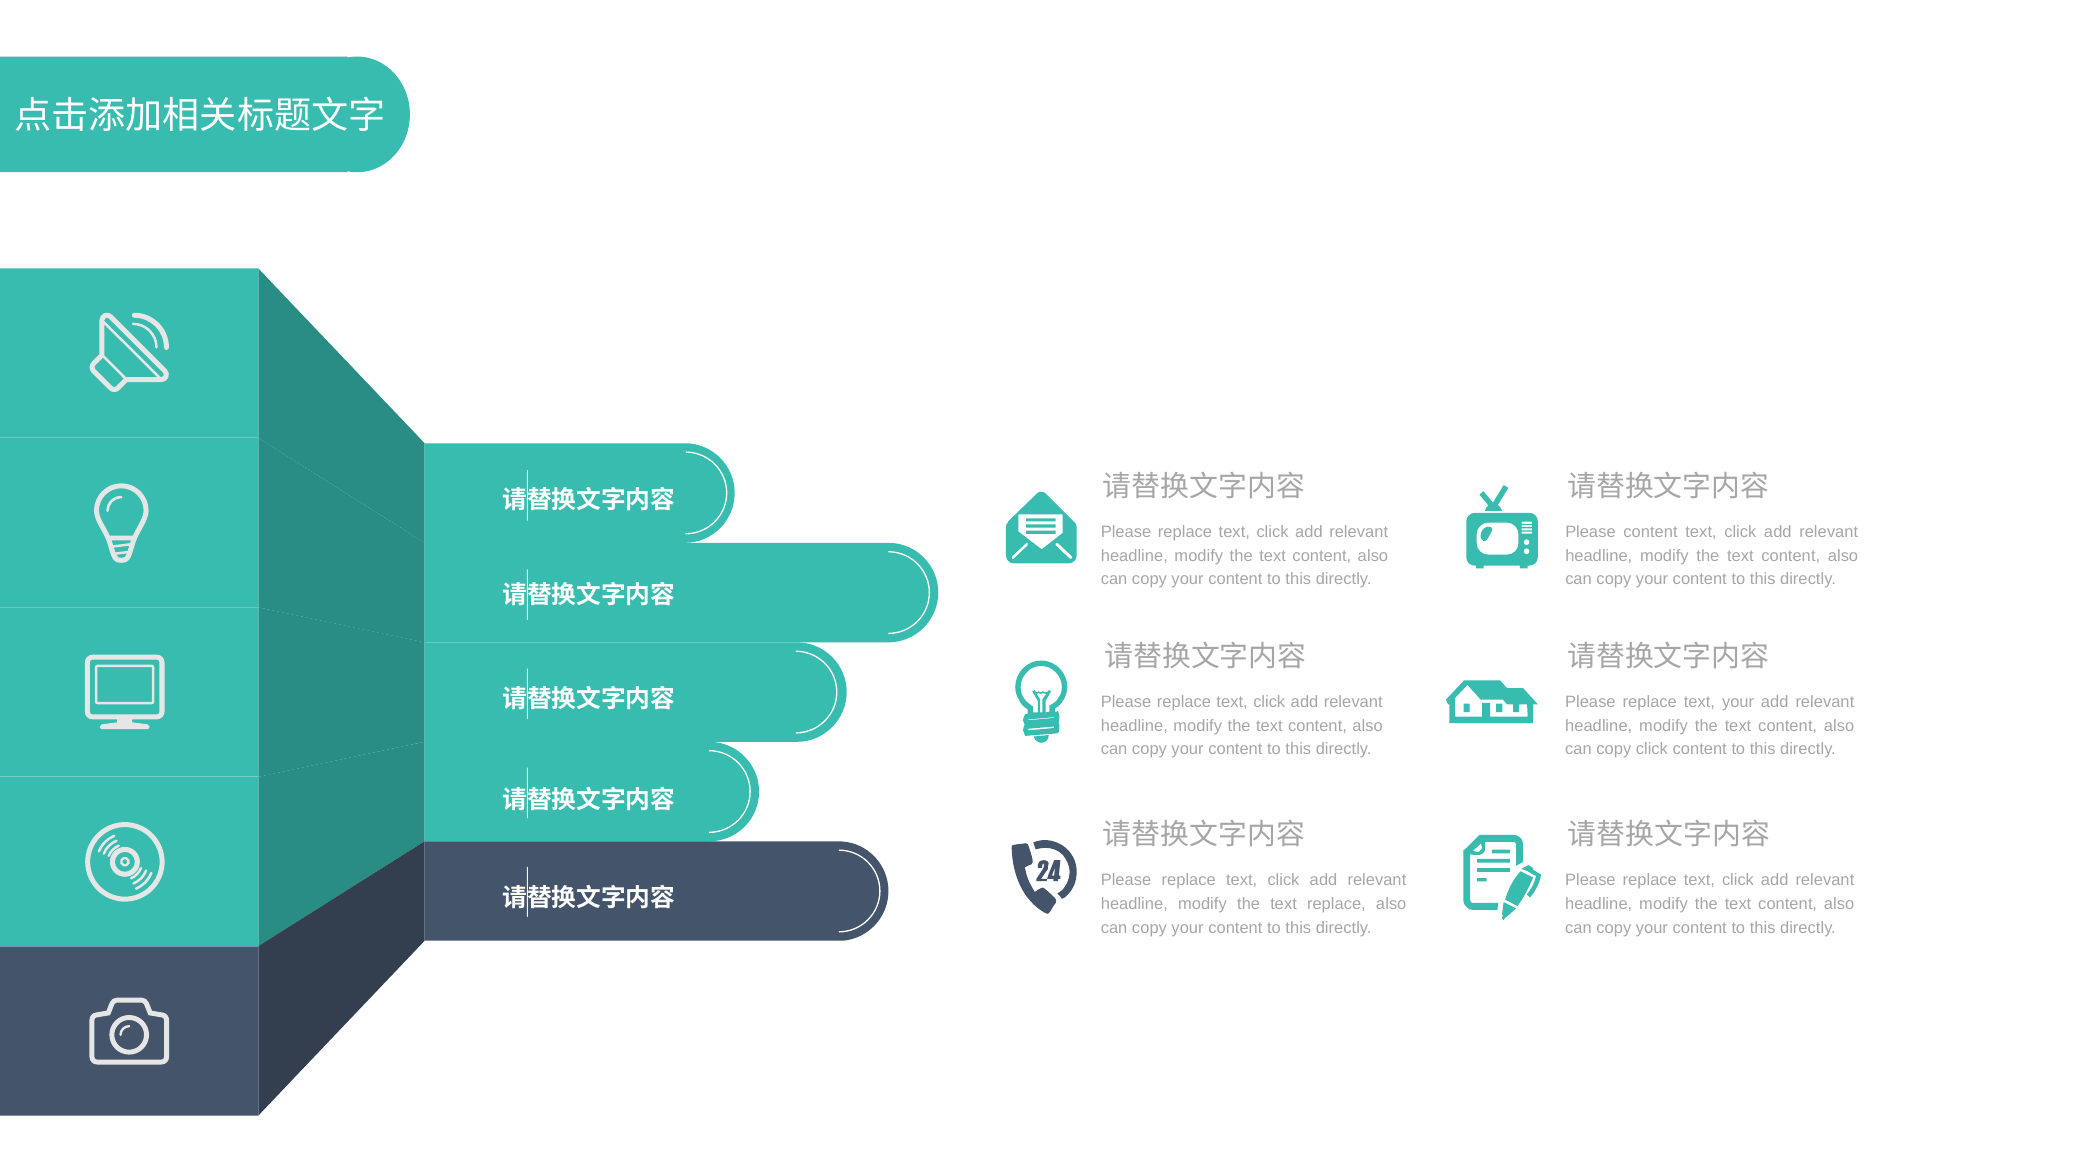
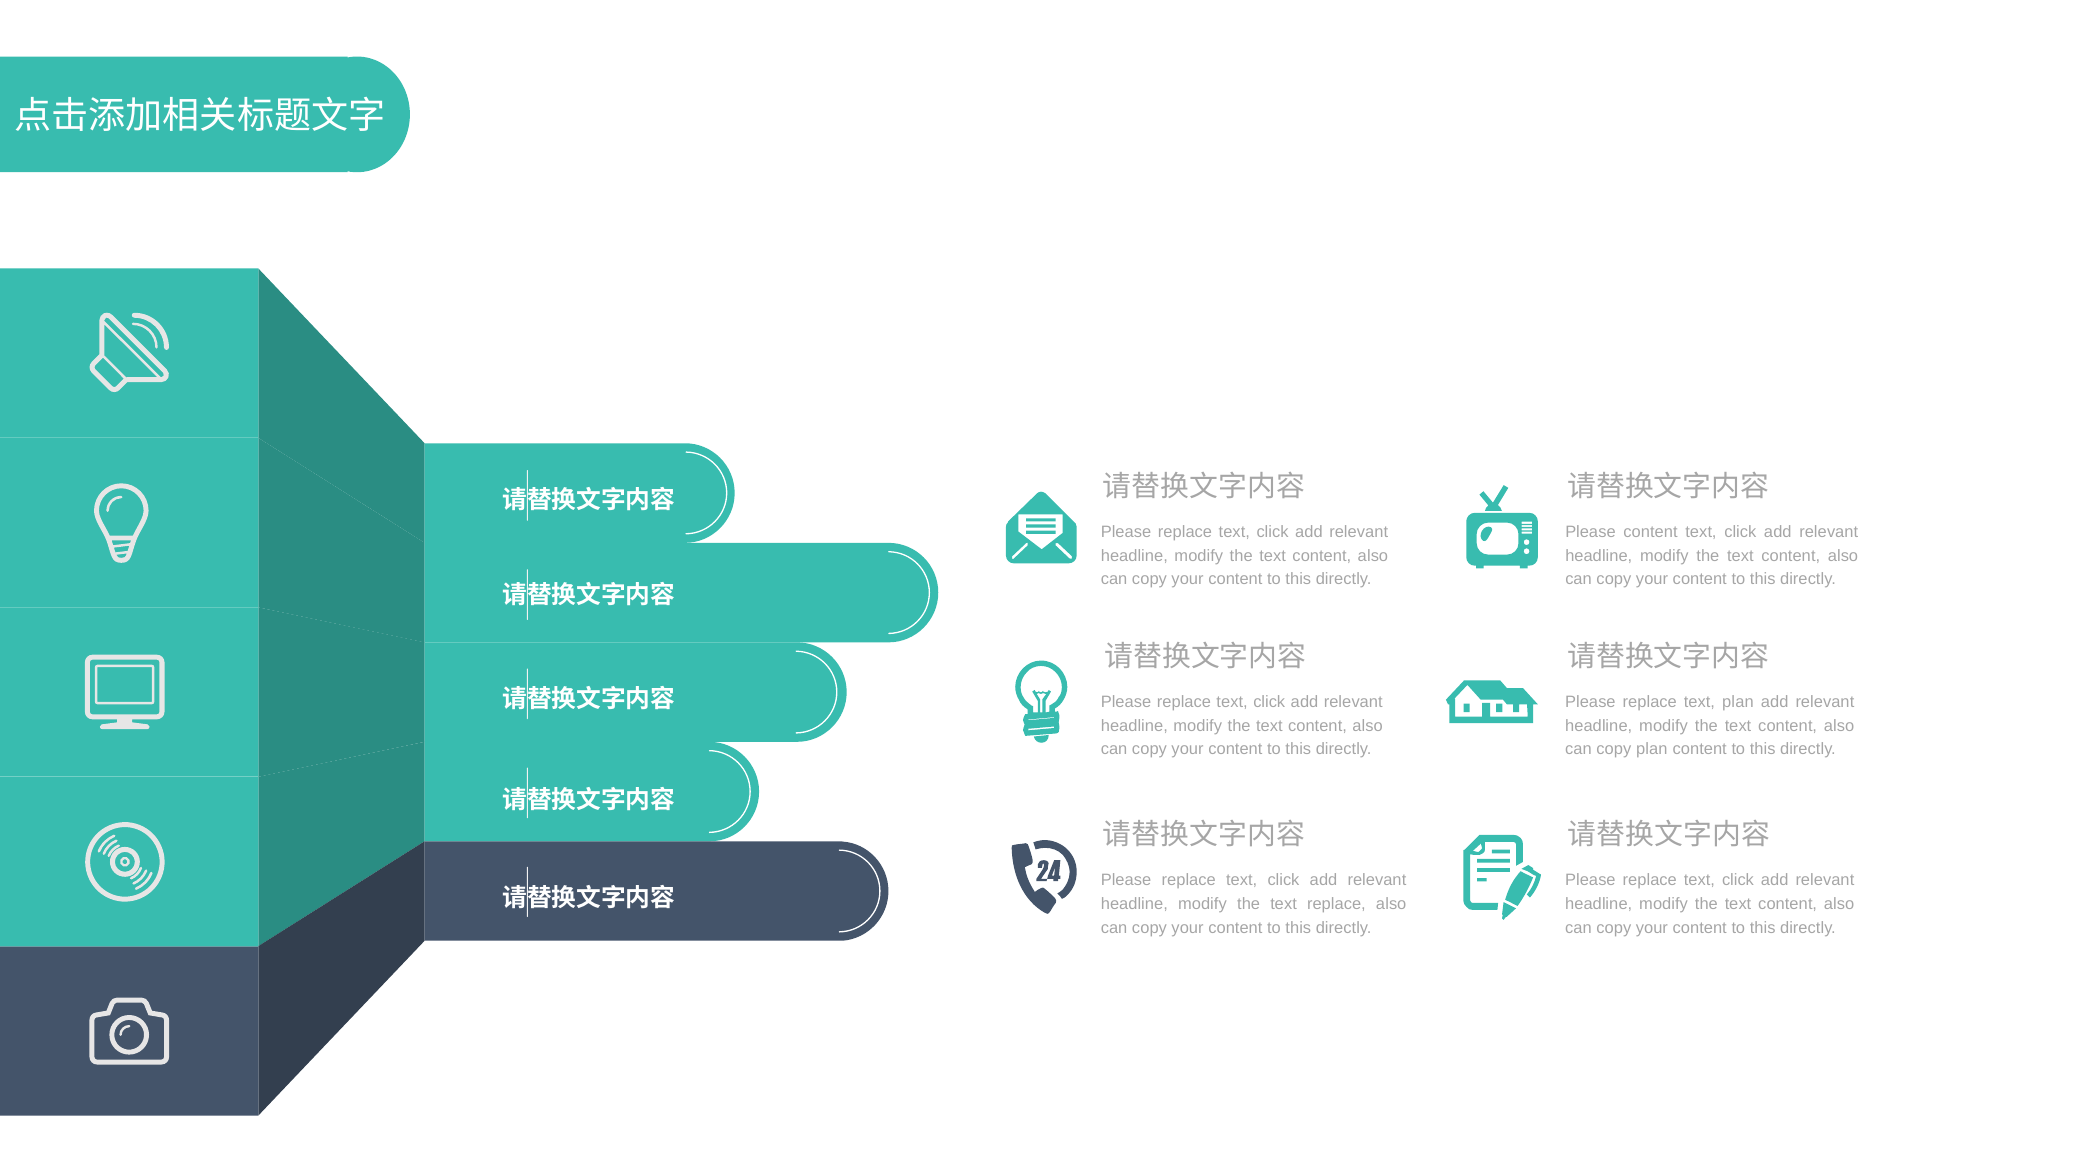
text your: your -> plan (1738, 702)
copy click: click -> plan (1652, 750)
